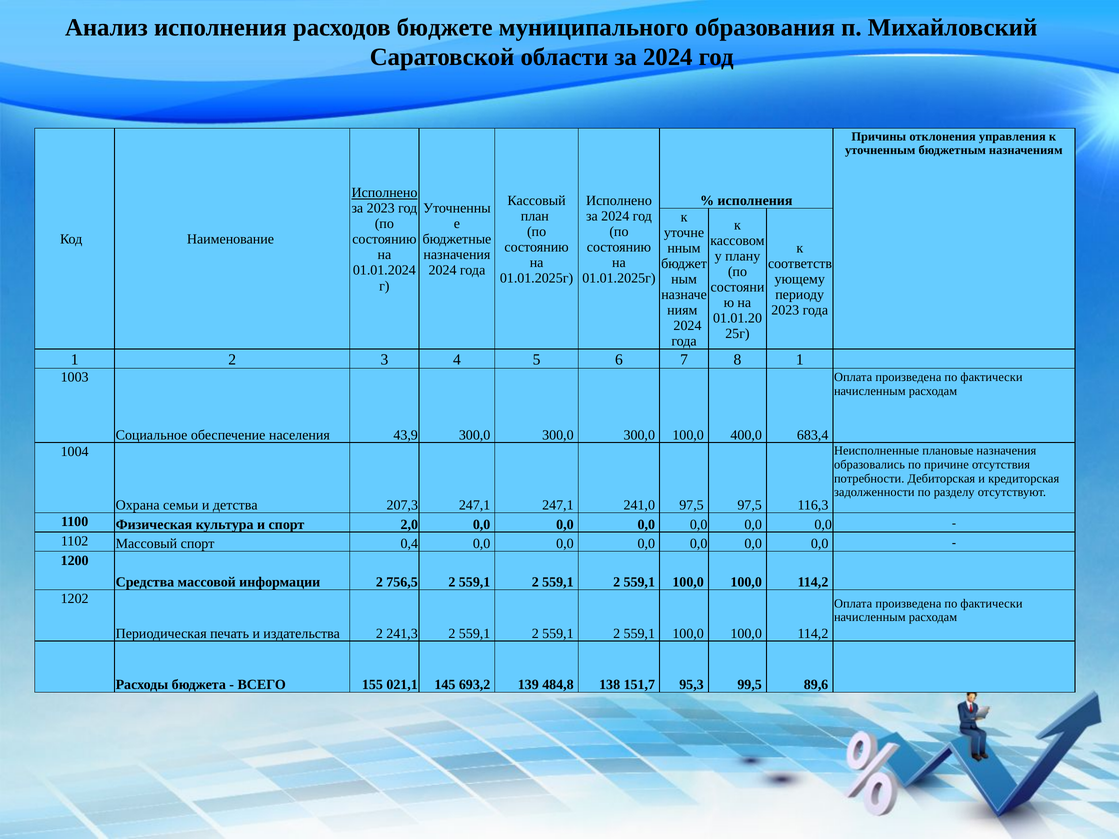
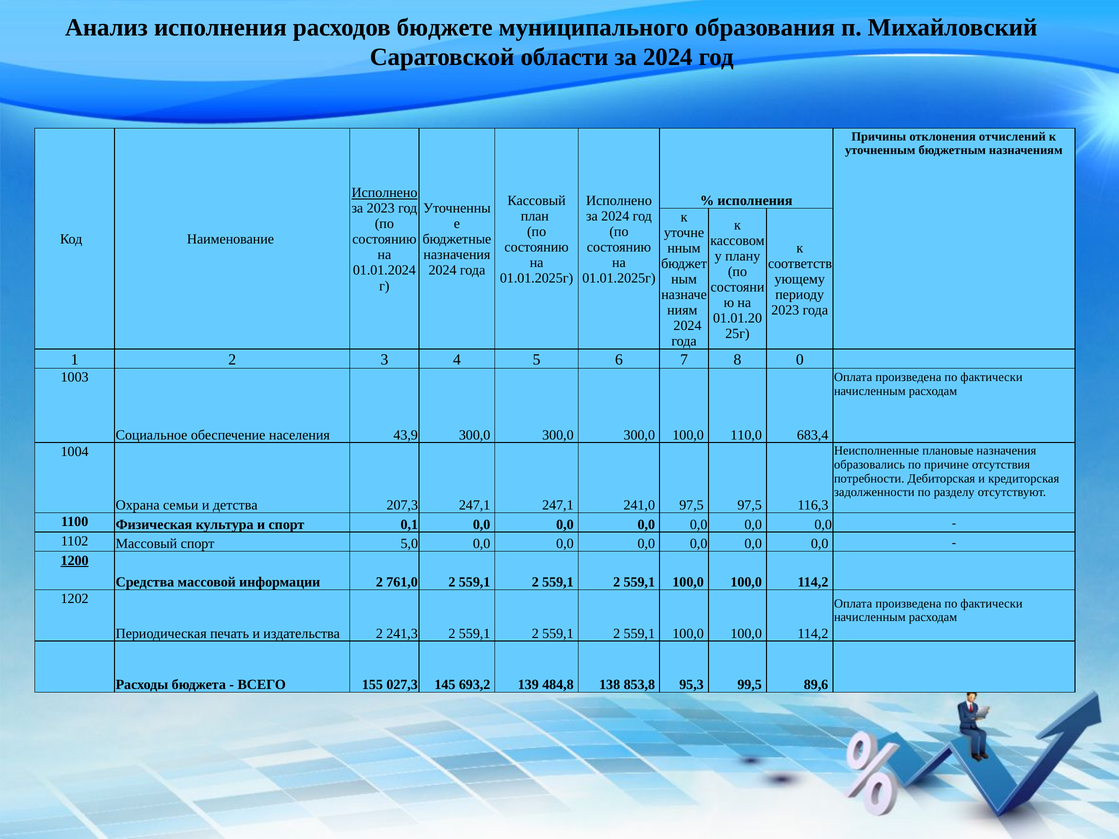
управления: управления -> отчислений (1012, 137)
8 1: 1 -> 0 (800, 360)
400,0: 400,0 -> 110,0 (746, 435)
2,0: 2,0 -> 0,1 (409, 525)
0,4: 0,4 -> 5,0 (409, 544)
1200 underline: none -> present (75, 561)
756,5: 756,5 -> 761,0 (402, 582)
021,1: 021,1 -> 027,3 (402, 685)
151,7: 151,7 -> 853,8 (639, 685)
